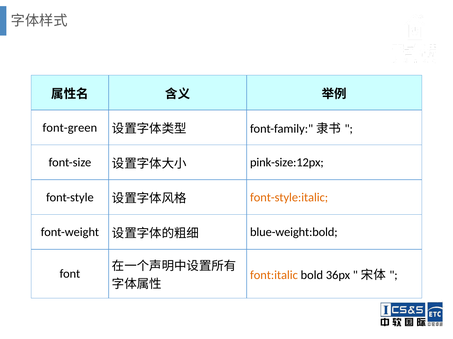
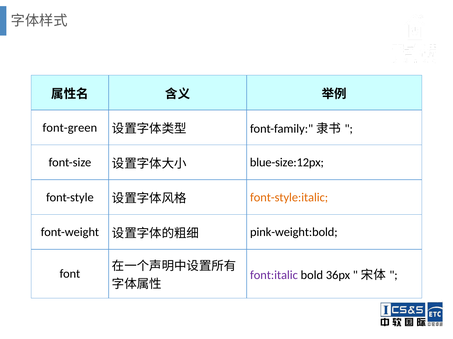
pink-size:12px: pink-size:12px -> blue-size:12px (287, 163)
blue-weight:bold: blue-weight:bold -> pink-weight:bold (294, 232)
font:italic colour: orange -> purple (274, 276)
